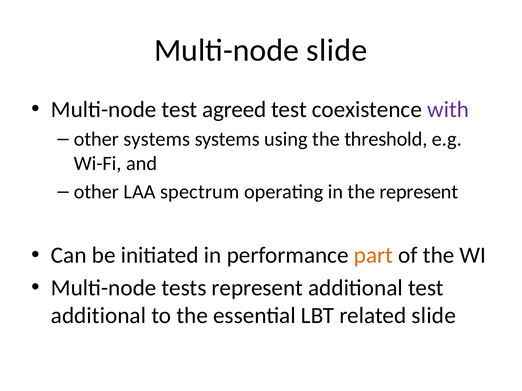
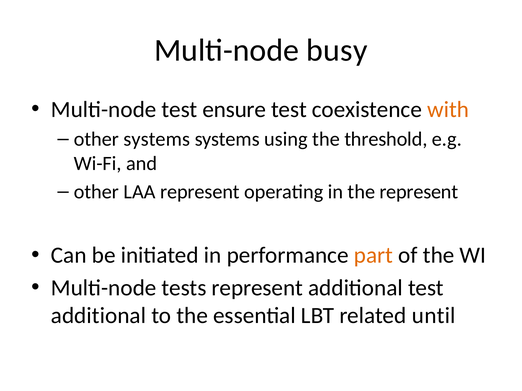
Multi-node slide: slide -> busy (337, 51)
agreed: agreed -> ensure (234, 110)
with colour: purple -> orange (448, 110)
LAA spectrum: spectrum -> represent (200, 192)
related slide: slide -> until (434, 316)
